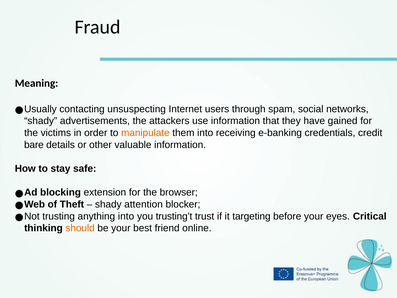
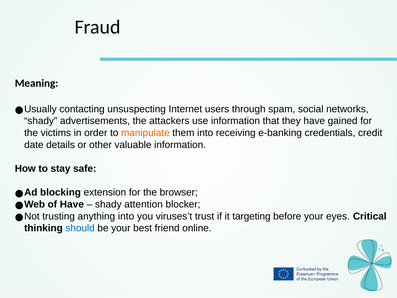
bare: bare -> date (34, 145)
of Theft: Theft -> Have (72, 204)
trusting’t: trusting’t -> viruses’t (174, 216)
should colour: orange -> blue (80, 228)
